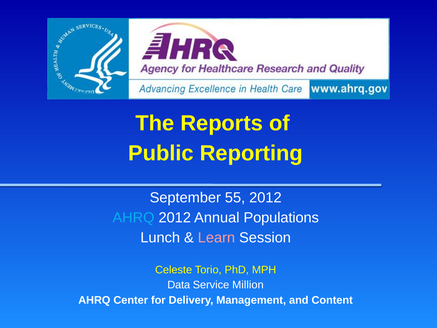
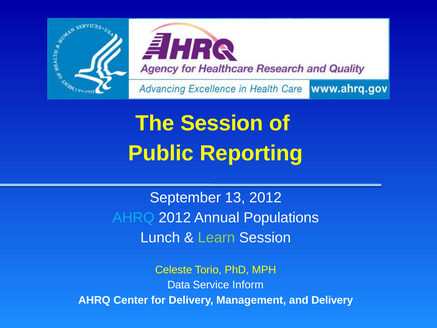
The Reports: Reports -> Session (222, 123)
55: 55 -> 13 (235, 197)
Learn colour: pink -> light green (216, 238)
Million: Million -> Inform (248, 285)
and Content: Content -> Delivery (332, 300)
